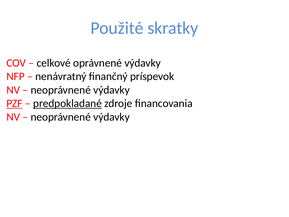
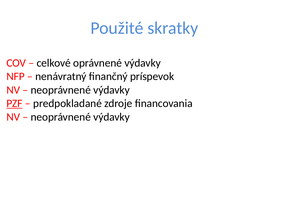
predpokladané underline: present -> none (67, 103)
